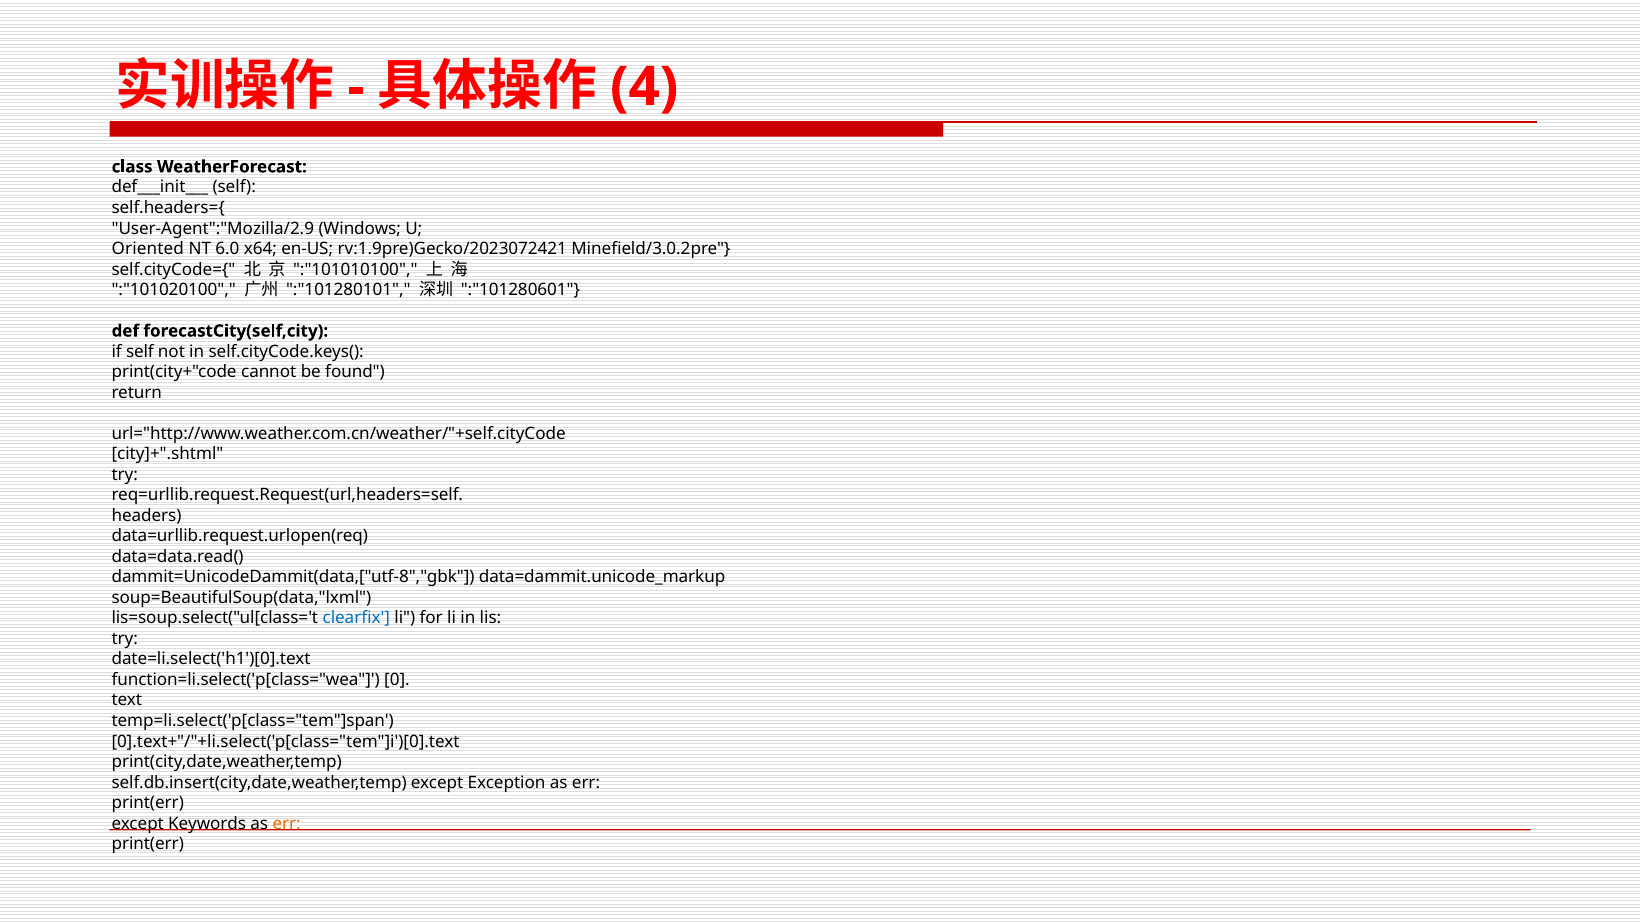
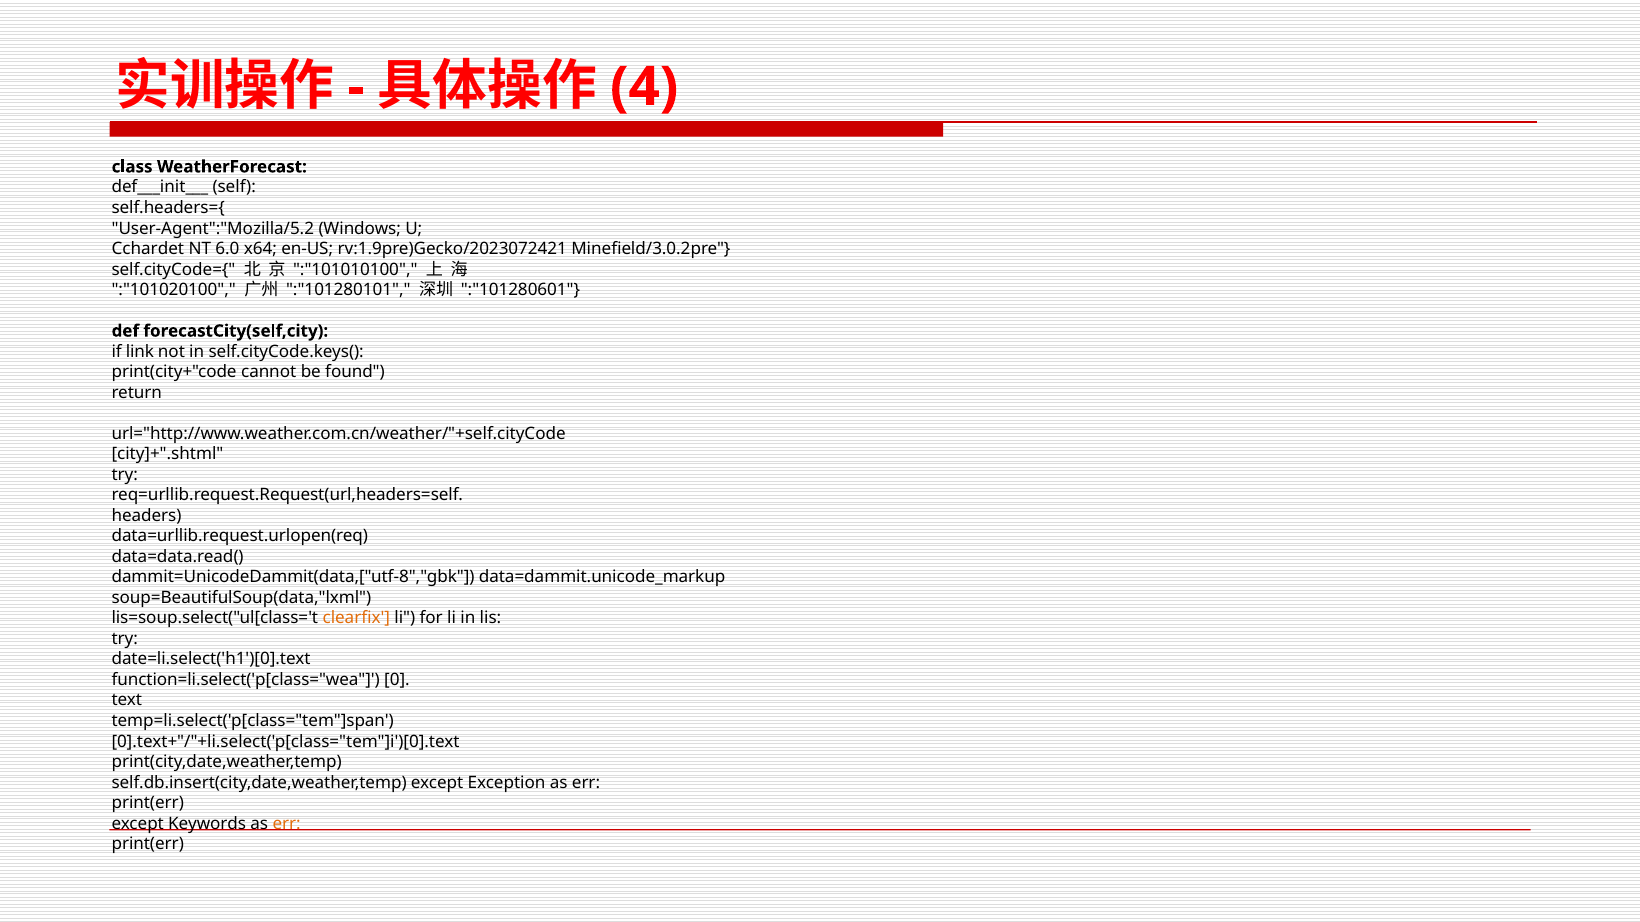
User-Agent":"Mozilla/2.9: User-Agent":"Mozilla/2.9 -> User-Agent":"Mozilla/5.2 (213, 228)
Oriented: Oriented -> Cchardet (148, 249)
if self: self -> link (140, 352)
clearﬁx colour: blue -> orange (356, 619)
